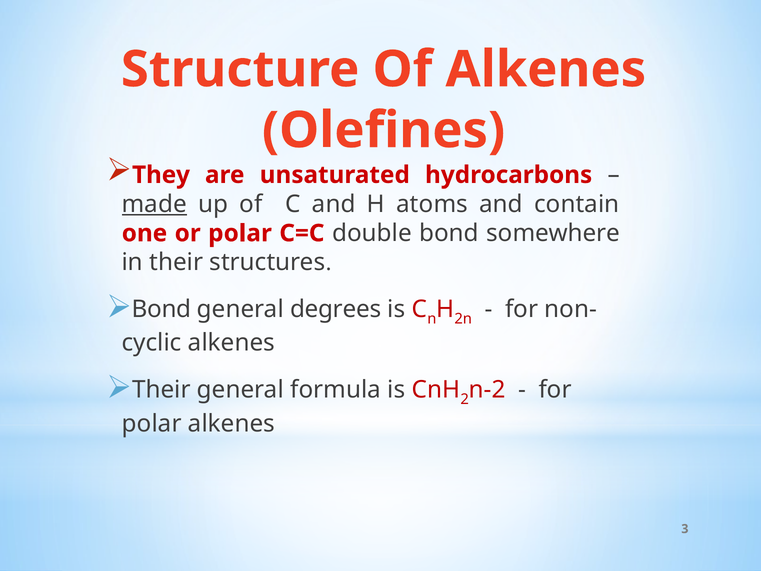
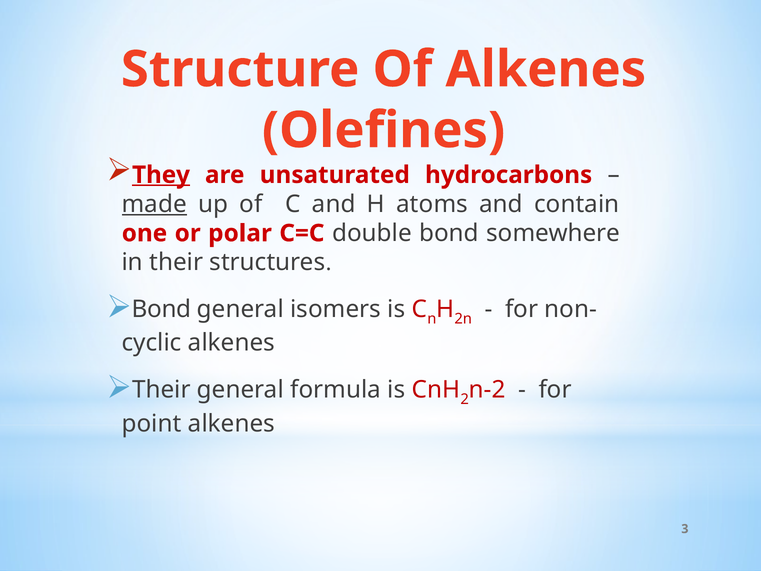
They underline: none -> present (161, 175)
degrees: degrees -> isomers (336, 309)
polar: polar -> point (152, 423)
